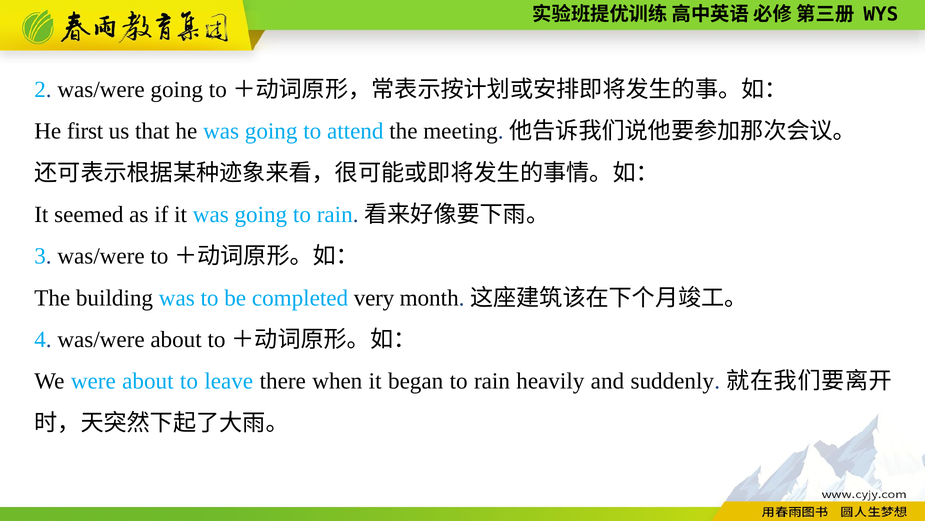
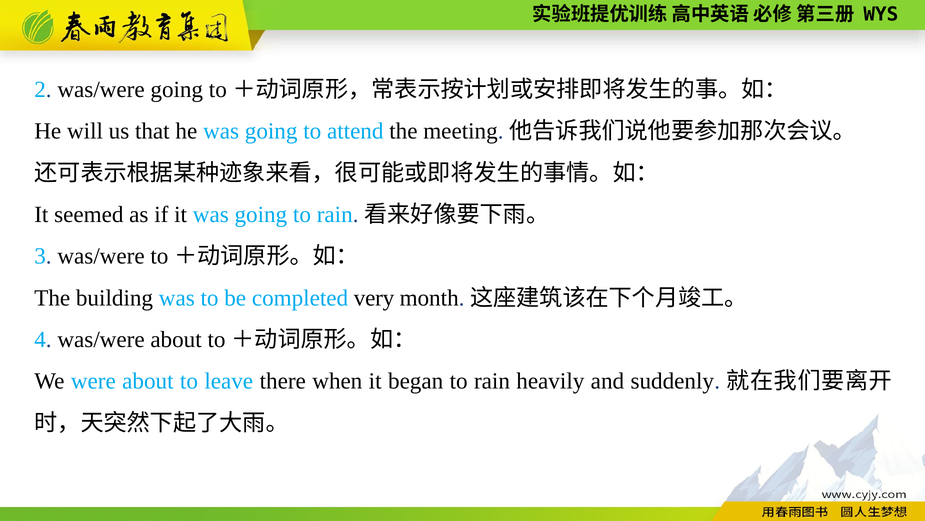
first: first -> will (85, 131)
